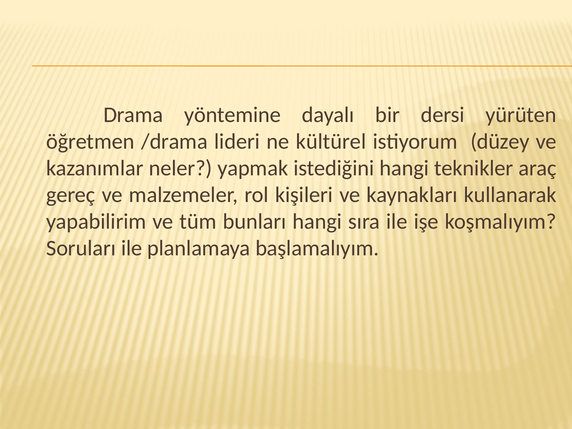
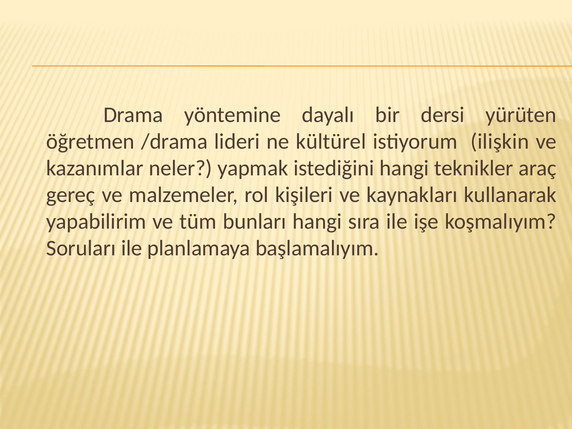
düzey: düzey -> ilişkin (500, 142)
